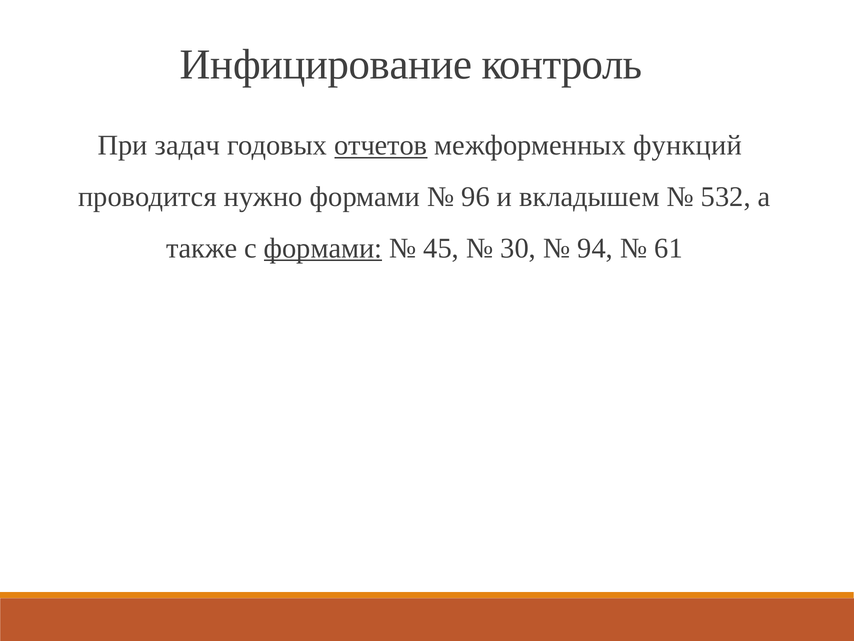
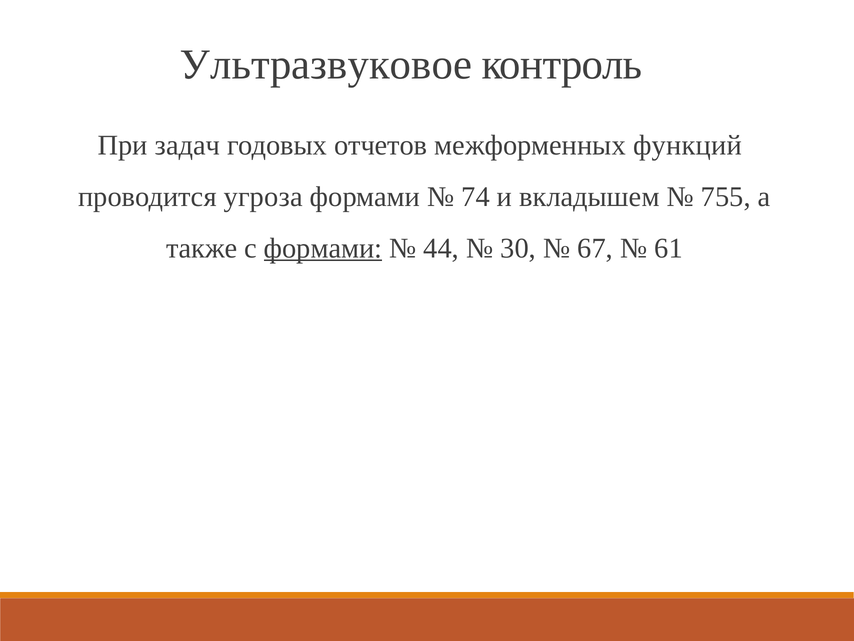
Инфицирование: Инфицирование -> Ультразвуковое (326, 65)
отчетов underline: present -> none (381, 145)
нужно: нужно -> угроза (263, 197)
96: 96 -> 74 (476, 197)
532: 532 -> 755 (726, 197)
45: 45 -> 44 (441, 248)
94: 94 -> 67 (595, 248)
